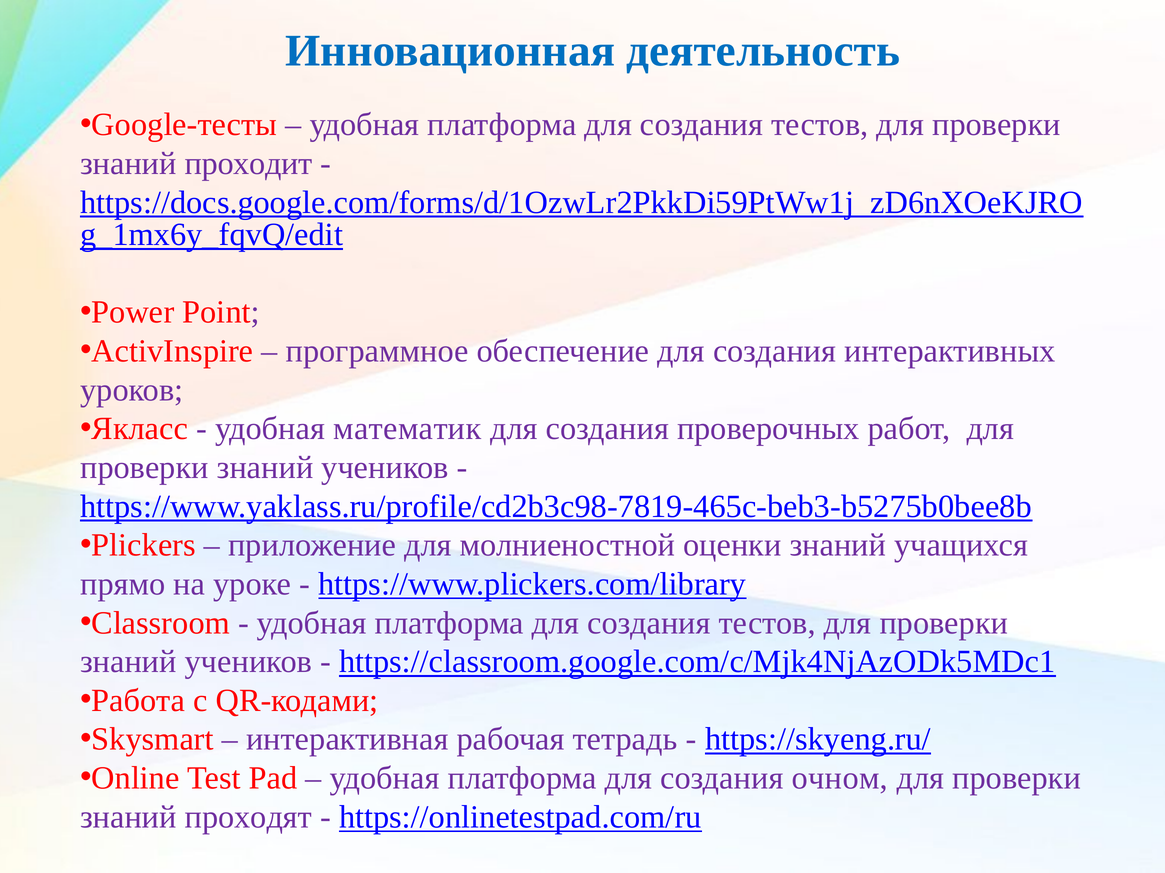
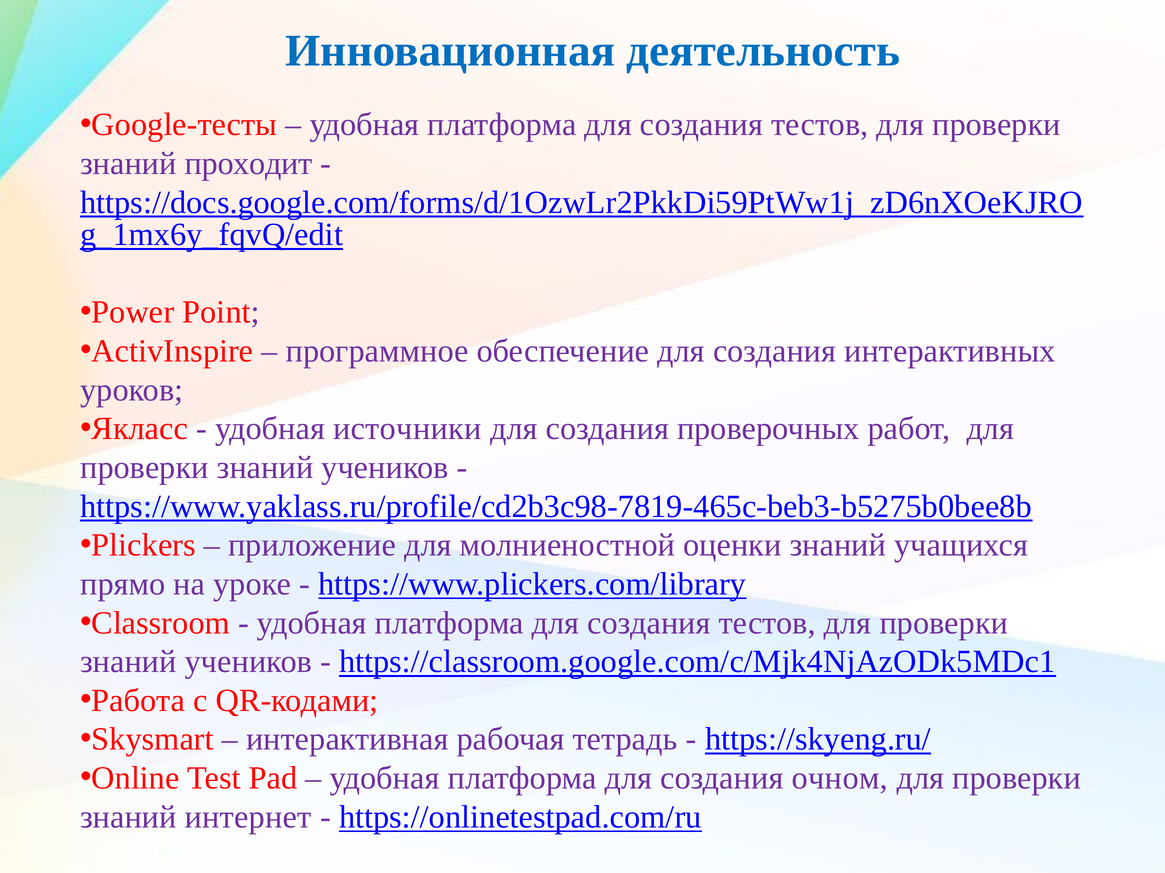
математик: математик -> источники (407, 429)
проходят: проходят -> интернет (248, 818)
